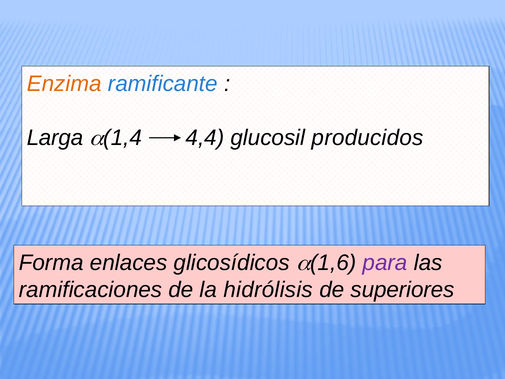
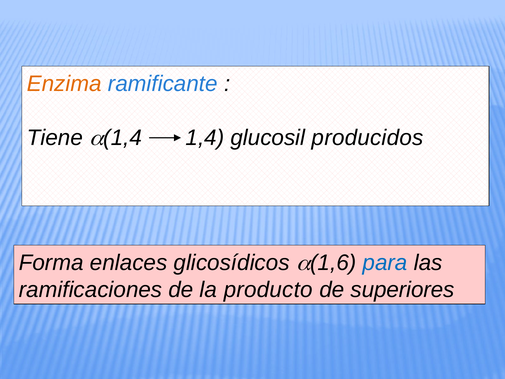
Larga: Larga -> Tiene (55, 138)
4,4: 4,4 -> 1,4 (205, 138)
para colour: purple -> blue (385, 263)
hidrólisis: hidrólisis -> producto (268, 289)
